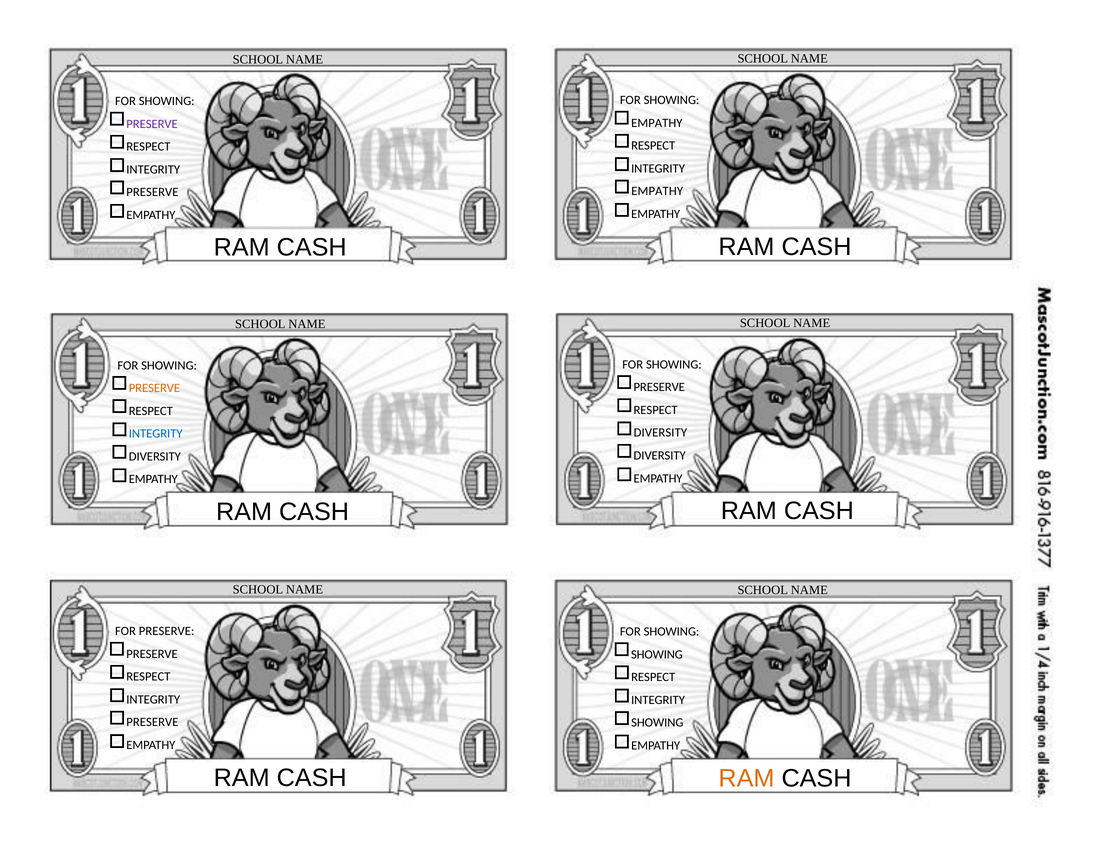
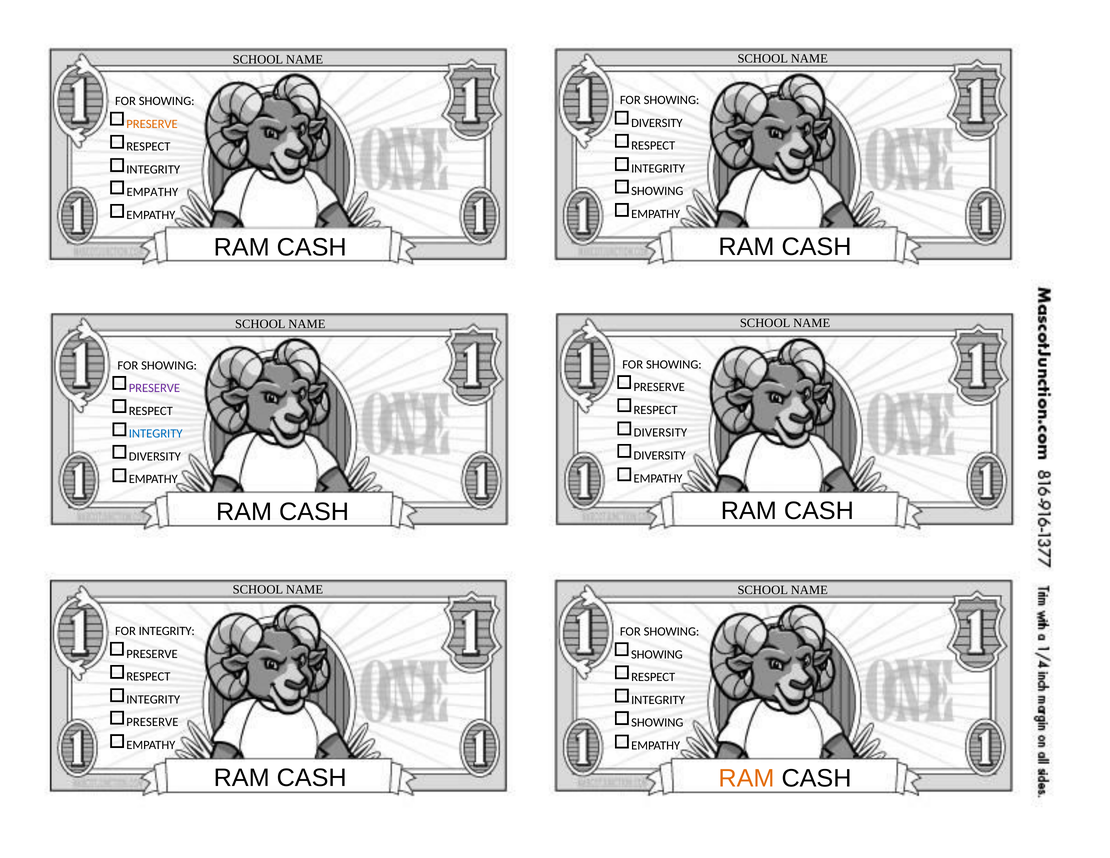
EMPATHY: EMPATHY -> DIVERSITY (657, 123)
PRESERVE colour: purple -> orange (152, 124)
EMPATHY: EMPATHY -> SHOWING (657, 191)
PRESERVE: PRESERVE -> EMPATHY (152, 192)
PRESERVE colour: orange -> purple (154, 388)
FOR PRESERVE: PRESERVE -> INTEGRITY (167, 631)
